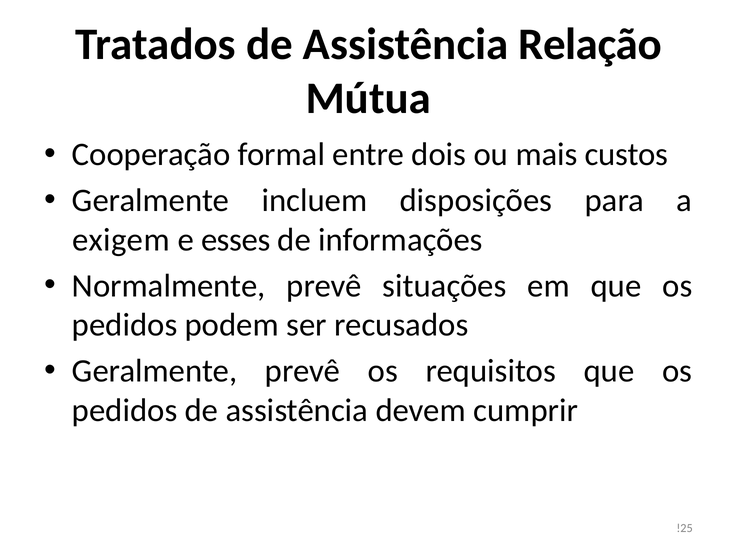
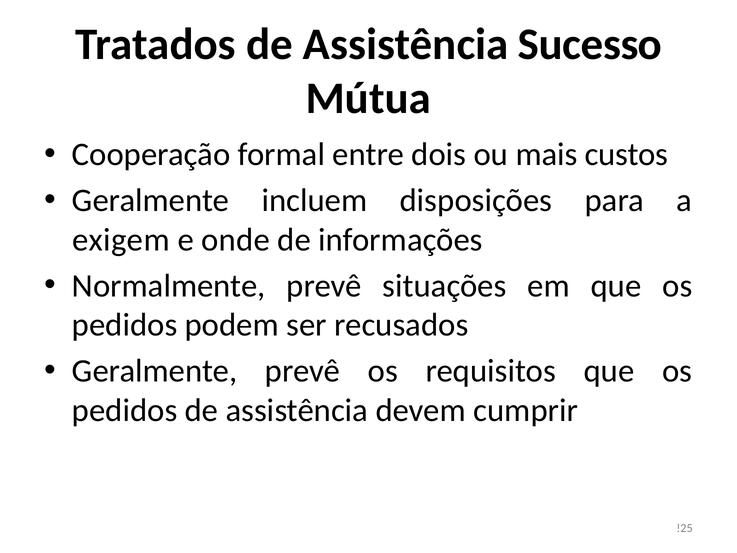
Relação: Relação -> Sucesso (590, 44)
esses: esses -> onde (236, 240)
